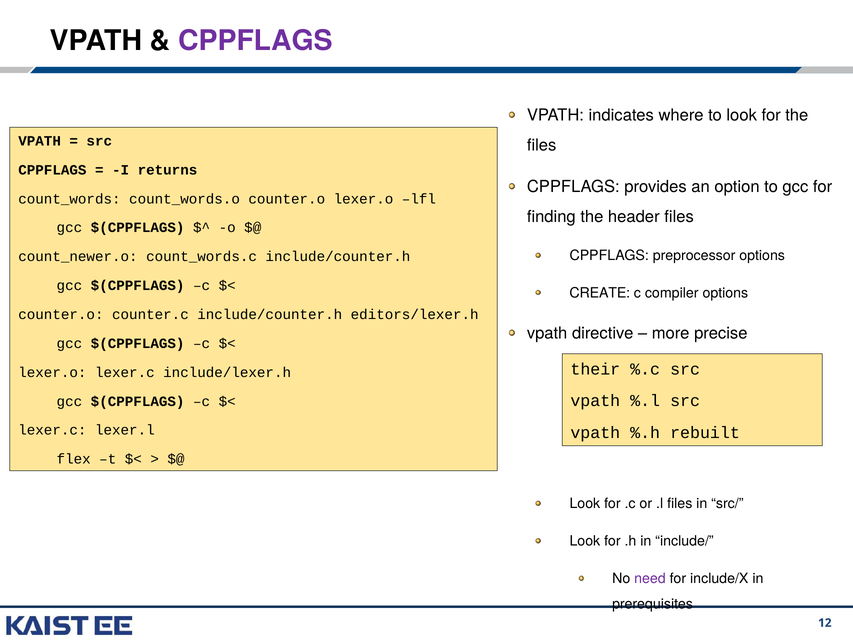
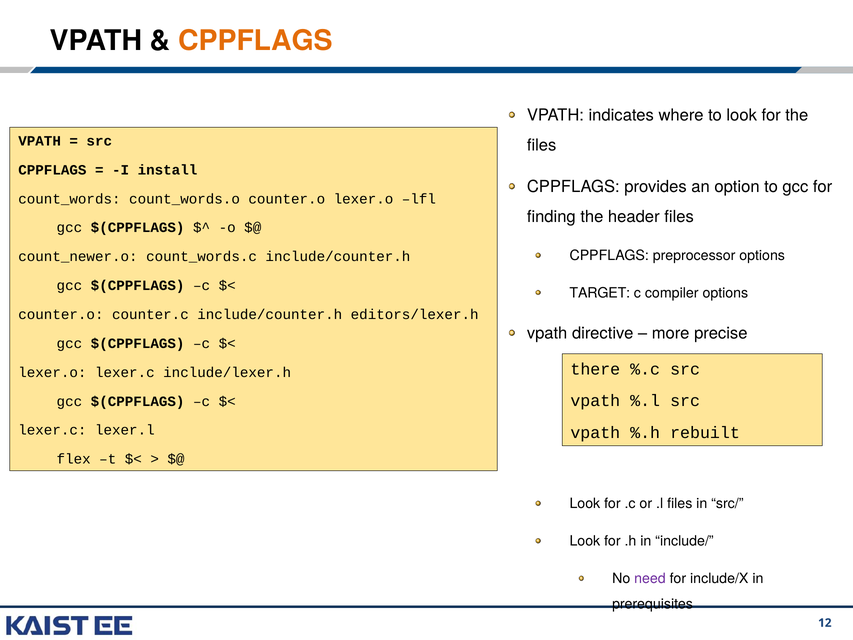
CPPFLAGS colour: purple -> orange (256, 41)
returns: returns -> install (167, 170)
CREATE: CREATE -> TARGET (600, 293)
their: their -> there (595, 369)
